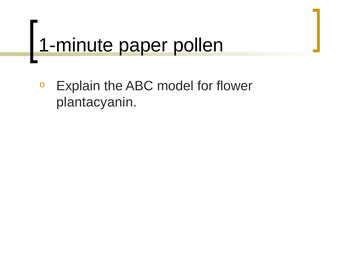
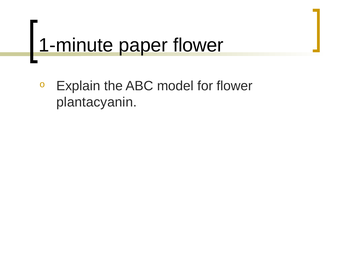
paper pollen: pollen -> flower (198, 45)
